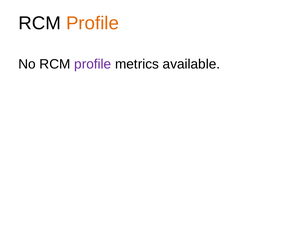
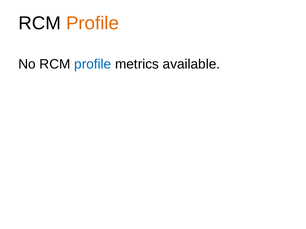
profile colour: purple -> blue (93, 64)
